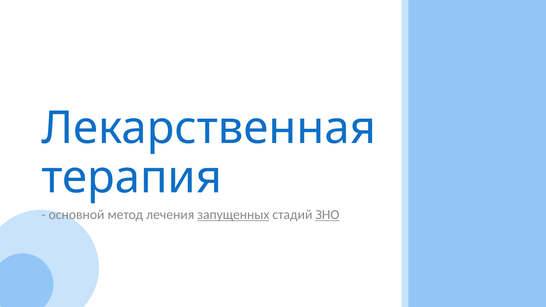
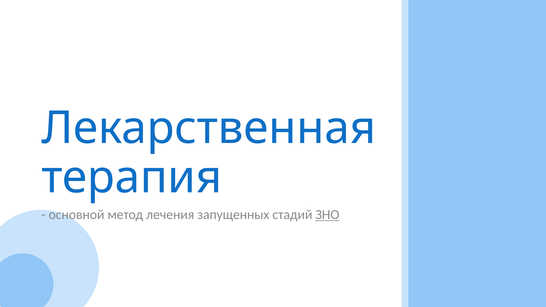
запущенных underline: present -> none (233, 215)
